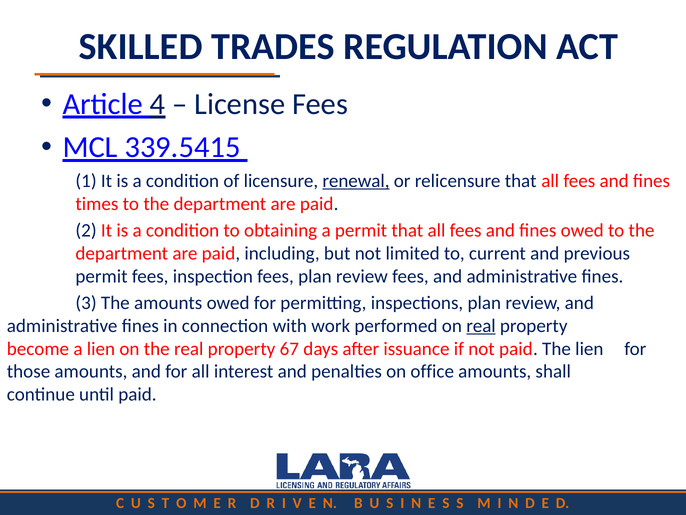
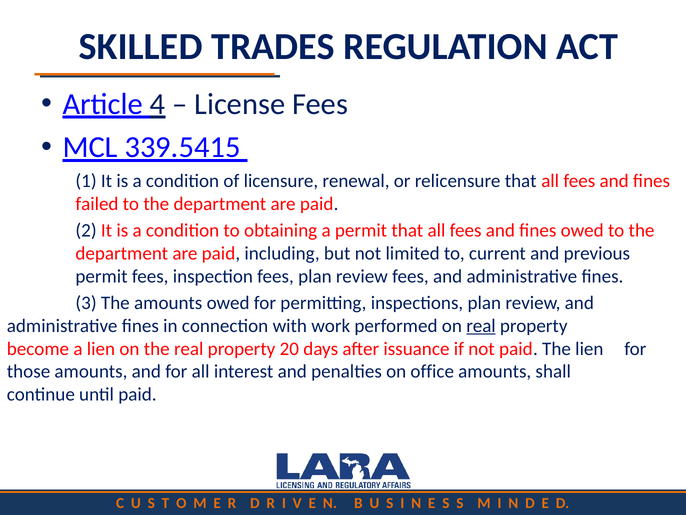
renewal underline: present -> none (356, 181)
times: times -> failed (97, 204)
67: 67 -> 20 (289, 348)
